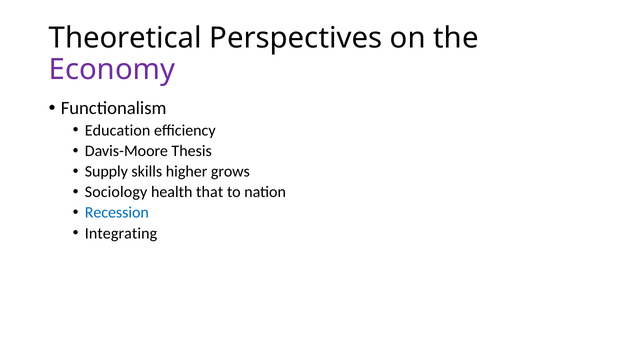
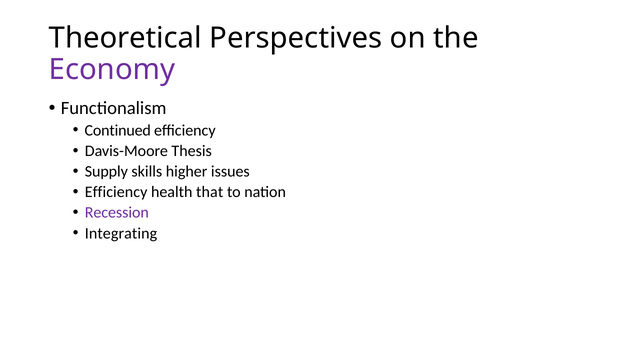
Education: Education -> Continued (118, 130)
grows: grows -> issues (230, 171)
Sociology: Sociology -> Efficiency (116, 192)
Recession colour: blue -> purple (117, 213)
